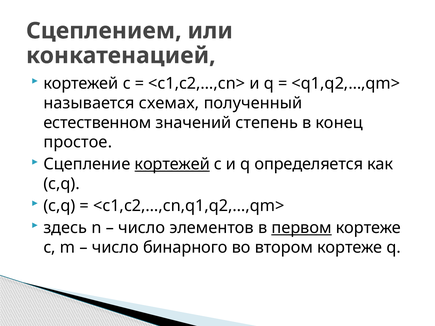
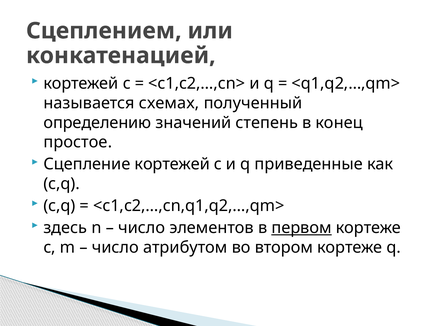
естественном: естественном -> определению (97, 123)
кортежей underline: present -> none (172, 164)
определяется: определяется -> приведенные (309, 164)
бинарного: бинарного -> атрибутом (185, 248)
